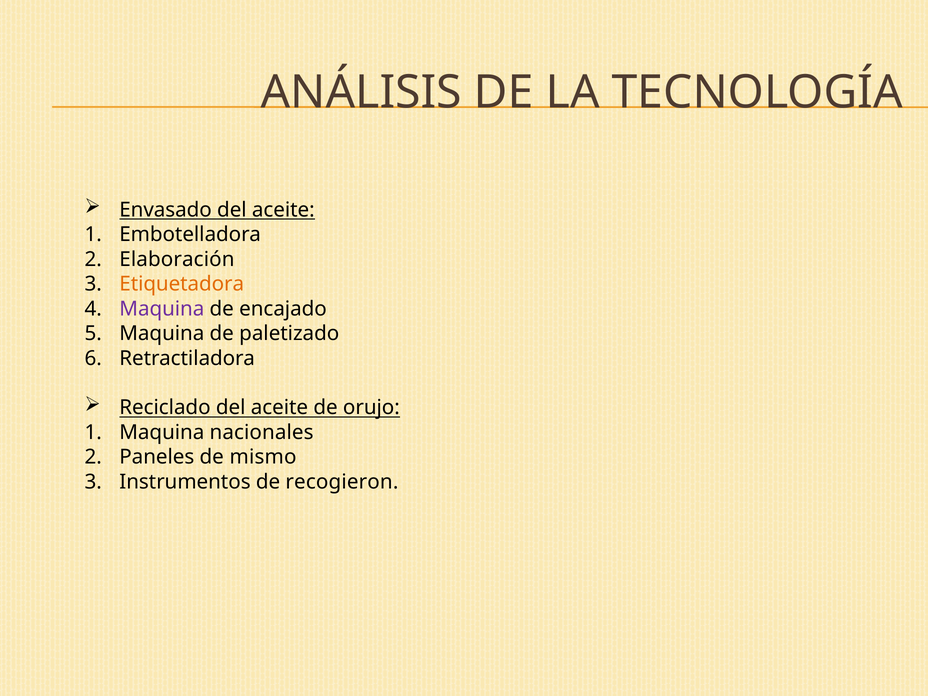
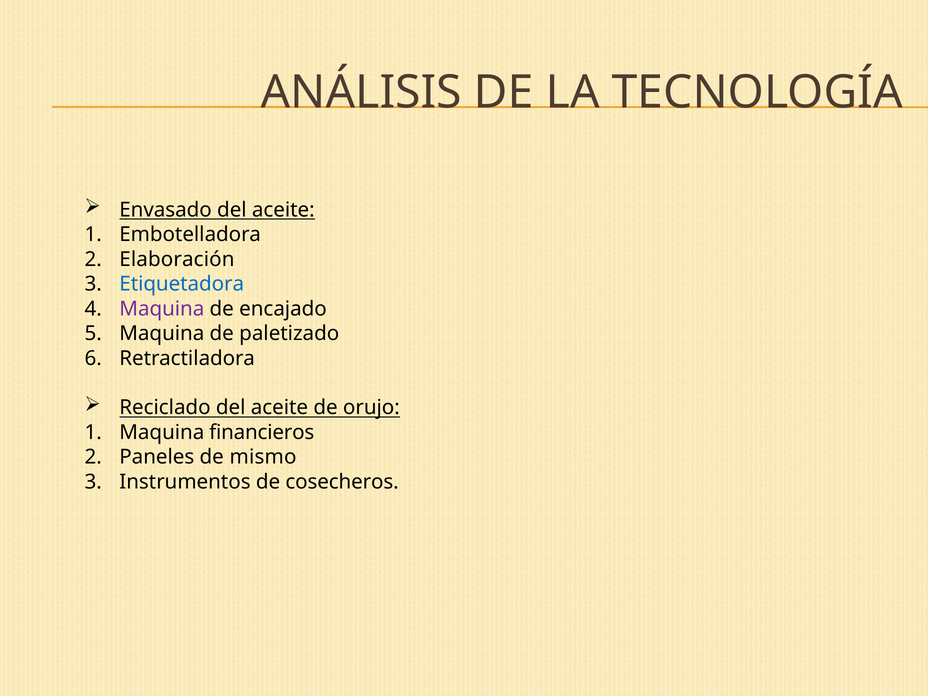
Etiquetadora colour: orange -> blue (182, 284)
nacionales: nacionales -> financieros (262, 432)
recogieron: recogieron -> cosecheros (342, 482)
